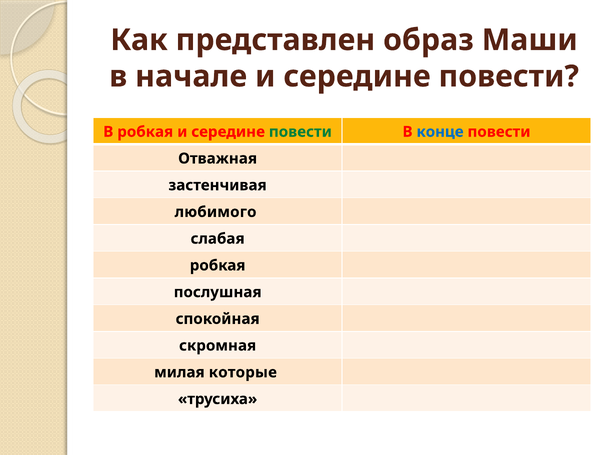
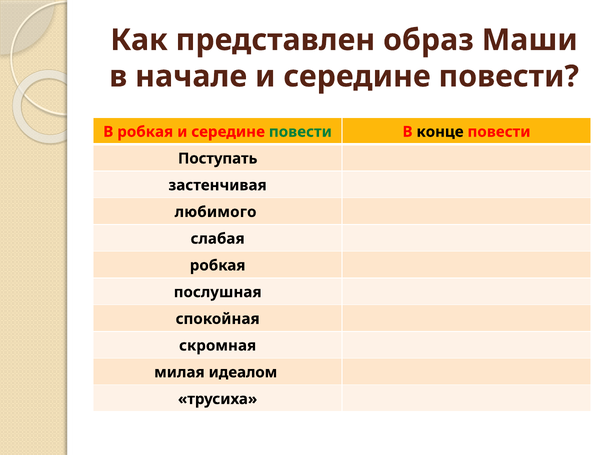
конце colour: blue -> black (440, 132)
Отважная: Отважная -> Поступать (218, 159)
которые: которые -> идеалом (243, 373)
